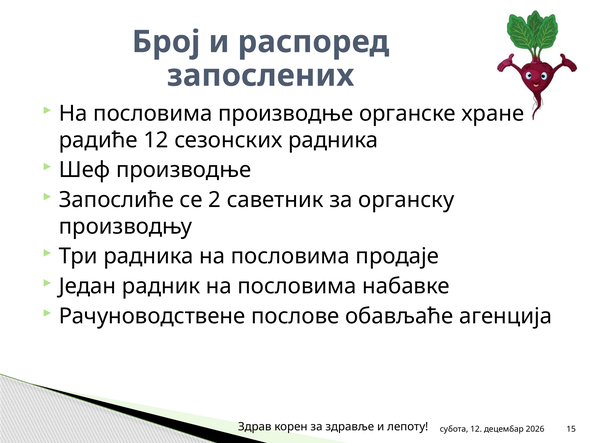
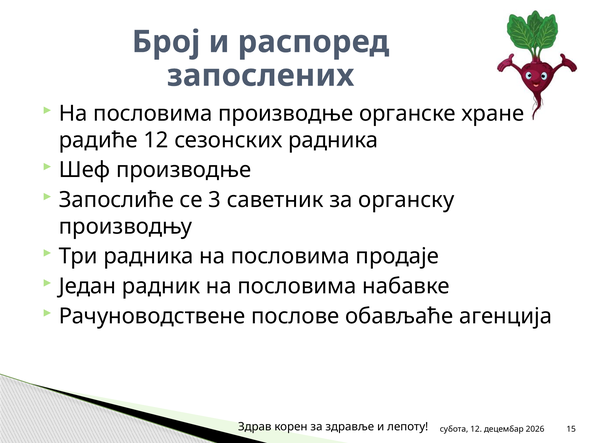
2: 2 -> 3 (215, 200)
